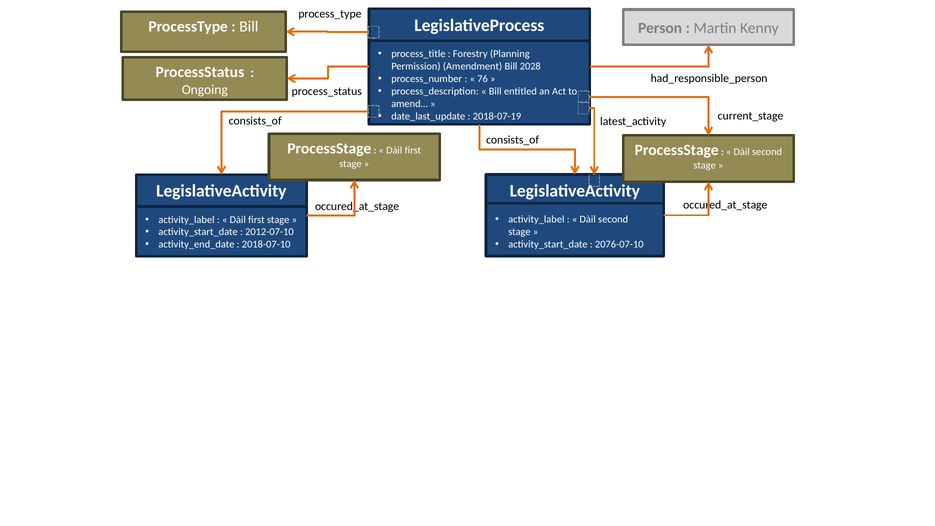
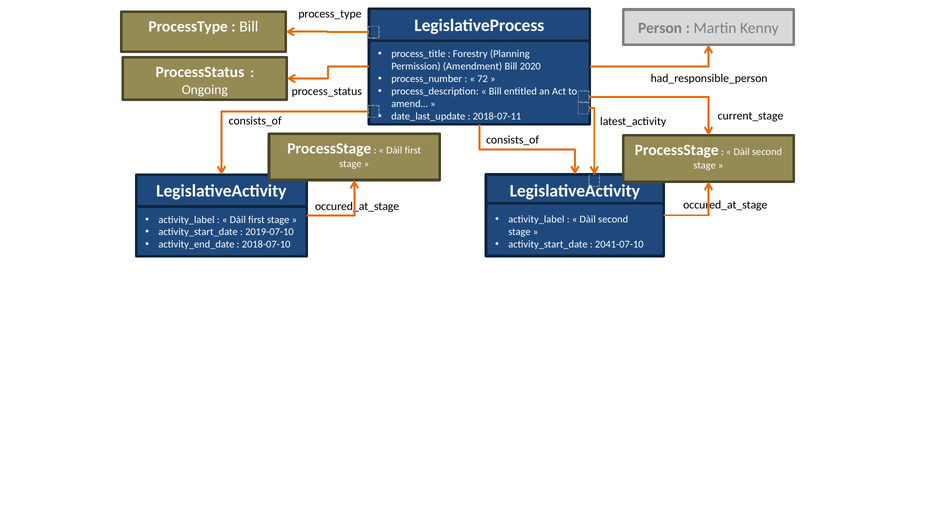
2028: 2028 -> 2020 (530, 66)
76: 76 -> 72 (483, 79)
2018-07-19: 2018-07-19 -> 2018-07-11 (497, 116)
2012-07-10: 2012-07-10 -> 2019-07-10 (269, 232)
2076-07-10: 2076-07-10 -> 2041-07-10 (619, 244)
